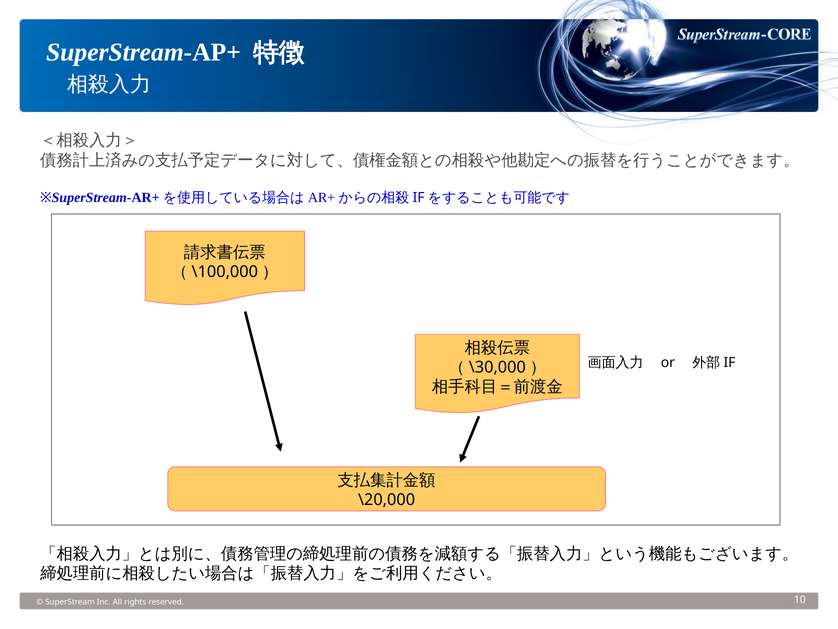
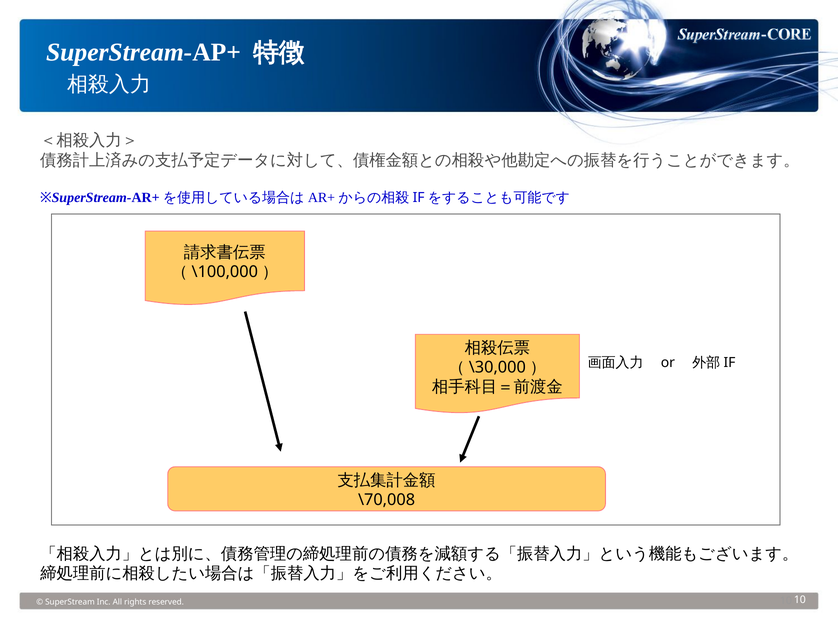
\20,000: \20,000 -> \70,008 (387, 499)
